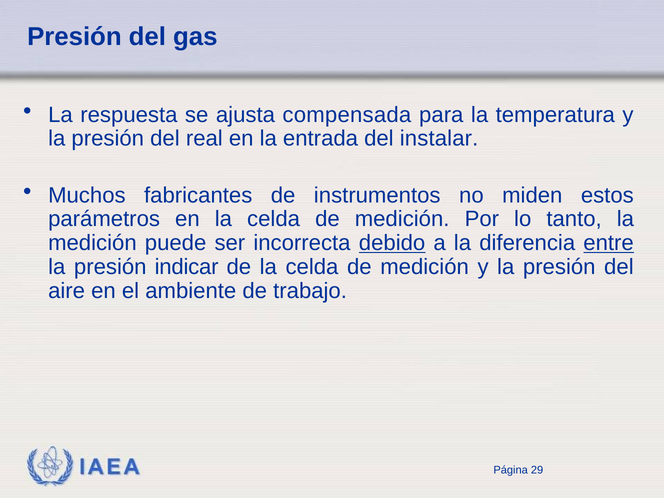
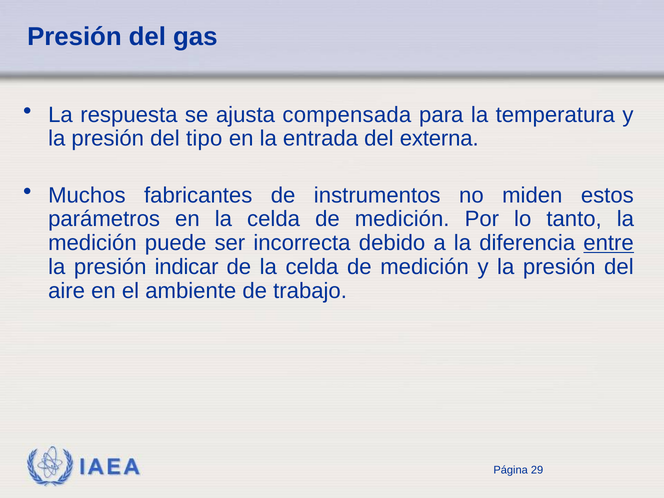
real: real -> tipo (204, 139)
instalar: instalar -> externa (439, 139)
debido underline: present -> none (392, 243)
